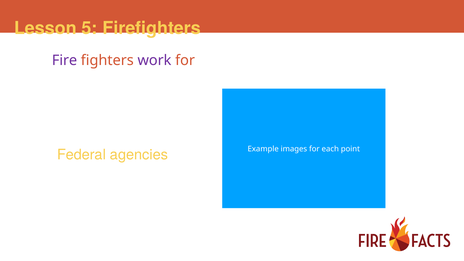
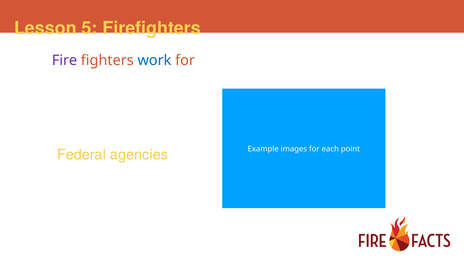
work colour: purple -> blue (154, 60)
